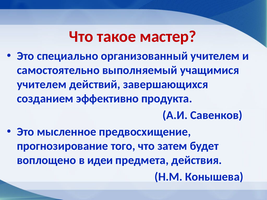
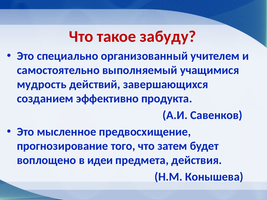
мастер: мастер -> забуду (168, 37)
учителем: учителем -> мудрость (42, 84)
